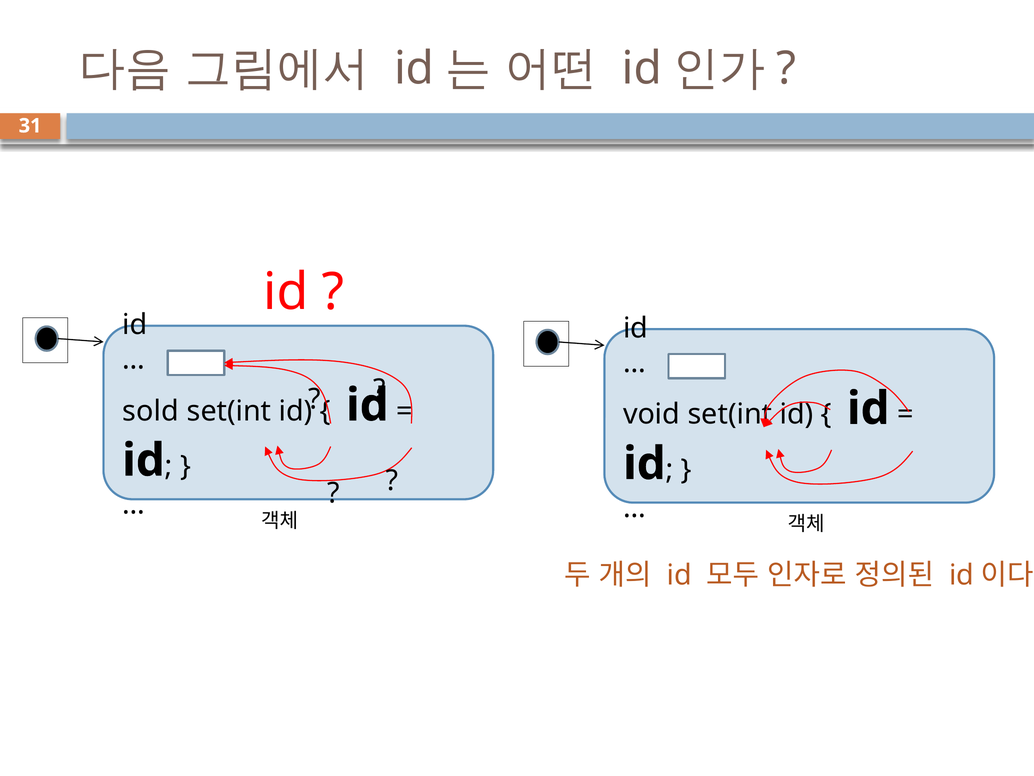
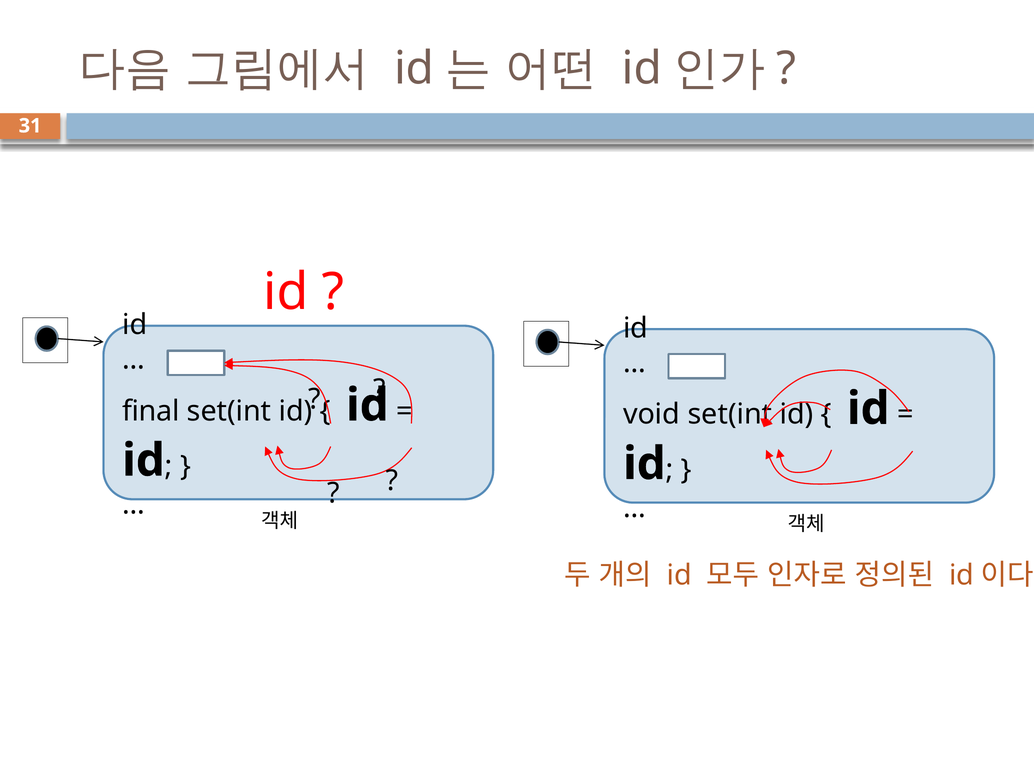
sold: sold -> final (151, 411)
